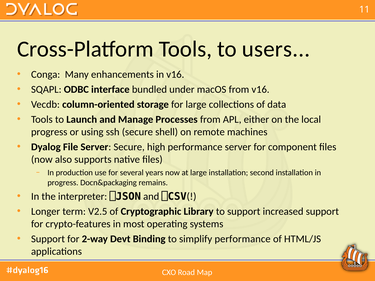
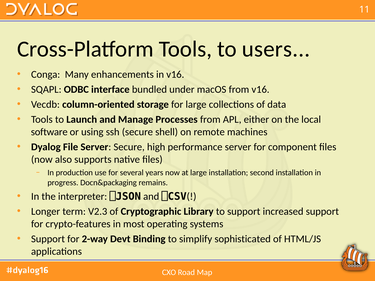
progress: progress -> software (49, 132)
V2.5: V2.5 -> V2.3 (98, 212)
simplify performance: performance -> sophisticated (243, 239)
